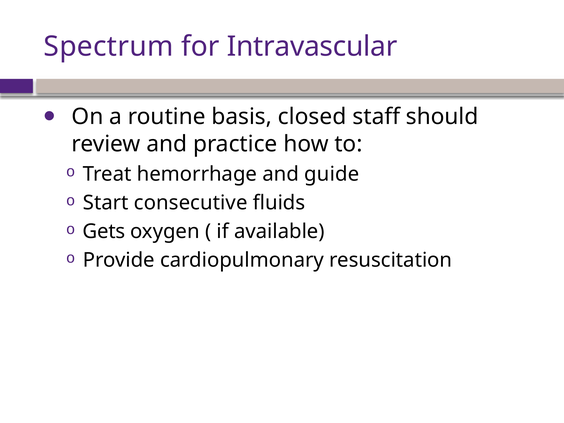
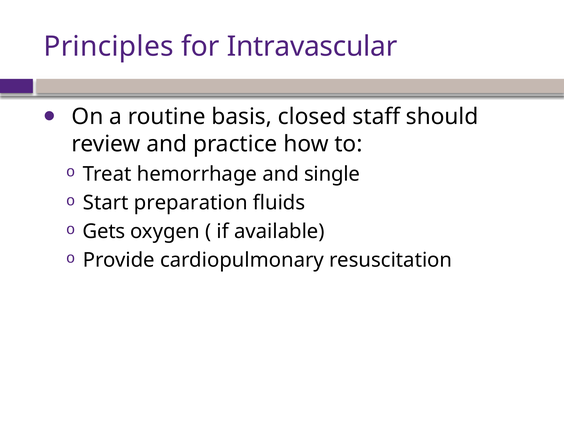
Spectrum: Spectrum -> Principles (109, 47)
guide: guide -> single (332, 174)
consecutive: consecutive -> preparation (191, 203)
